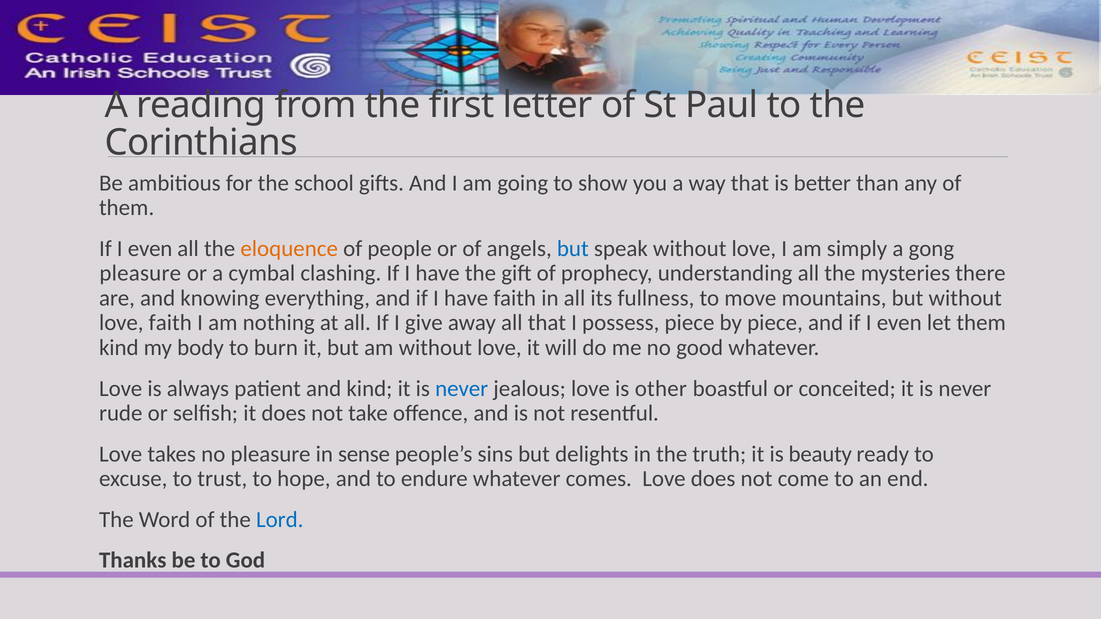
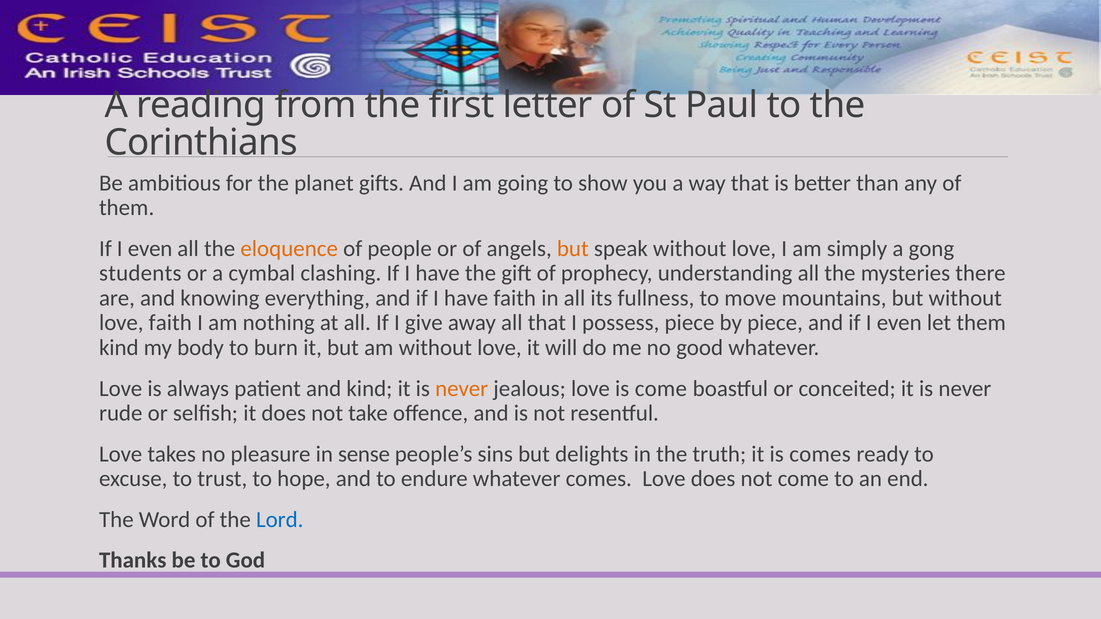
school: school -> planet (324, 183)
but colour: blue -> orange (573, 249)
pleasure: pleasure -> students (140, 274)
never colour: blue -> orange (462, 389)
is other: other -> come (661, 389)
is beauty: beauty -> comes (820, 454)
